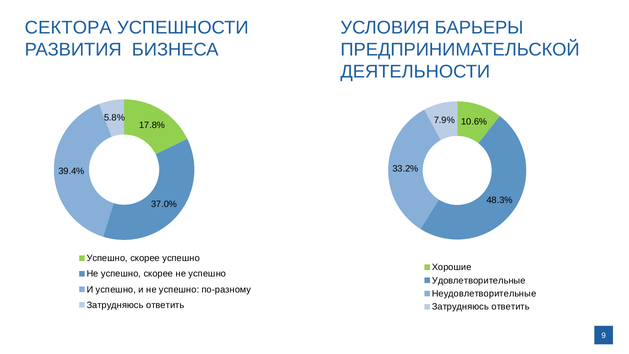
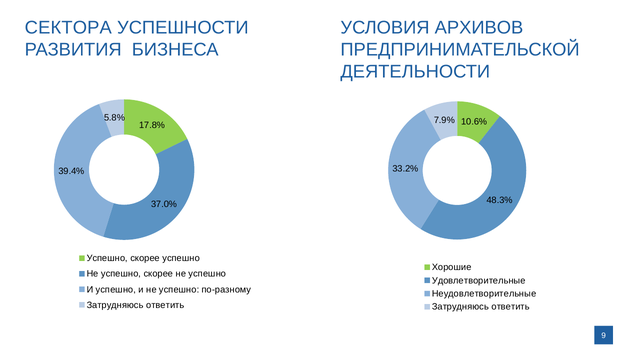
БАРЬЕРЫ: БАРЬЕРЫ -> АРХИВОВ (479, 28)
